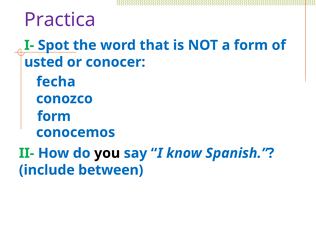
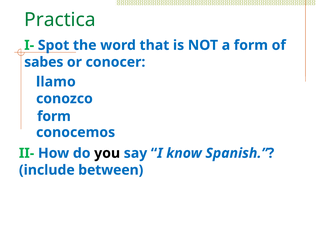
Practica colour: purple -> green (60, 20)
usted: usted -> sabes (44, 62)
fecha: fecha -> llamo (56, 82)
